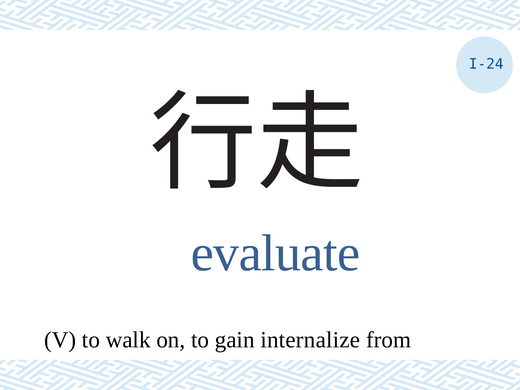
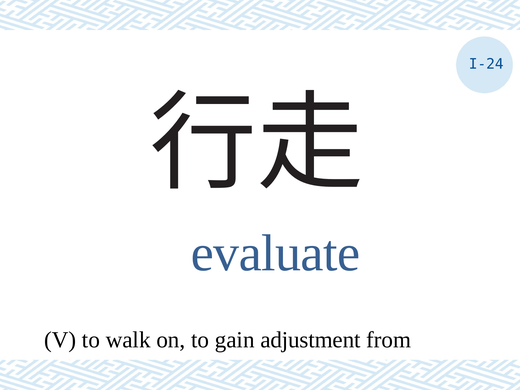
internalize: internalize -> adjustment (310, 340)
